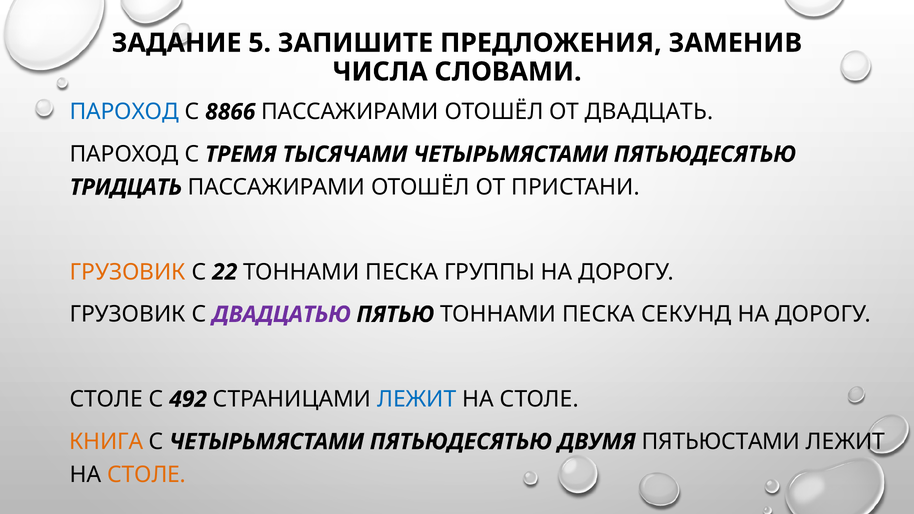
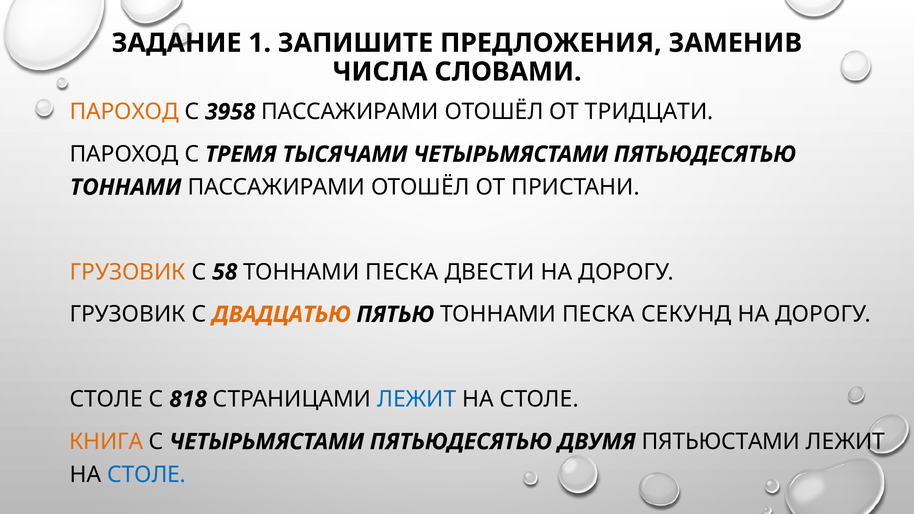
5: 5 -> 1 (260, 43)
ПАРОХОД colour: blue -> orange (124, 112)
8866: 8866 -> 3958 (230, 112)
ДВАДЦАТЬ: ДВАДЦАТЬ -> ТРИДЦАТИ (649, 112)
ТРИДЦАТЬ: ТРИДЦАТЬ -> ТОННАМИ (126, 187)
22: 22 -> 58 (225, 272)
ГРУППЫ: ГРУППЫ -> ДВЕСТИ (489, 272)
ДВАДЦАТЬЮ colour: purple -> orange (281, 315)
492: 492 -> 818 (188, 399)
СТОЛЕ colour: orange -> blue (147, 475)
